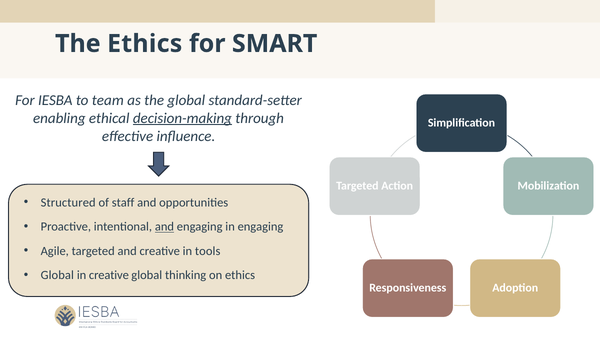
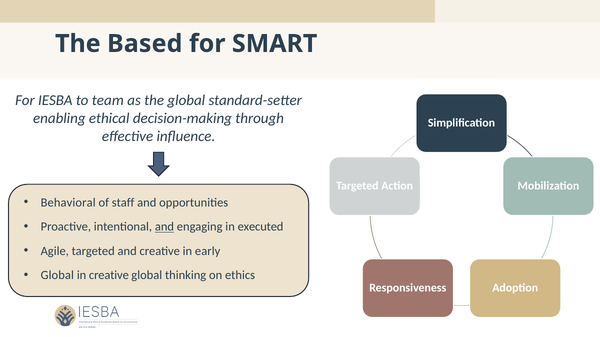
The Ethics: Ethics -> Based (145, 44)
decision-making underline: present -> none (182, 118)
Structured: Structured -> Behavioral (68, 203)
in engaging: engaging -> executed (261, 227)
tools: tools -> early (208, 251)
